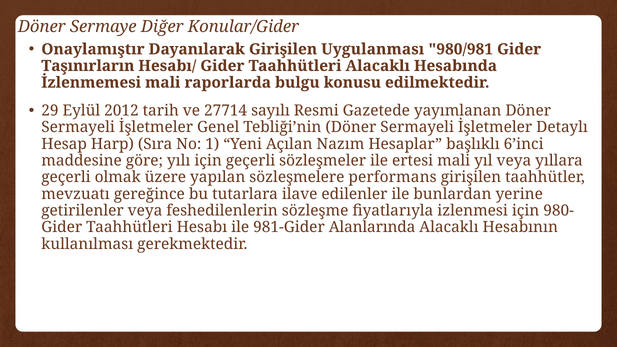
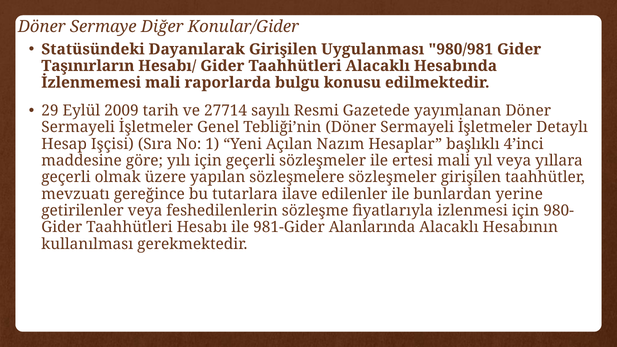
Onaylamıştır: Onaylamıştır -> Statüsündeki (93, 49)
2012: 2012 -> 2009 (121, 111)
Harp: Harp -> Işçisi (112, 144)
6’inci: 6’inci -> 4’inci (524, 144)
sözleşmelere performans: performans -> sözleşmeler (393, 177)
